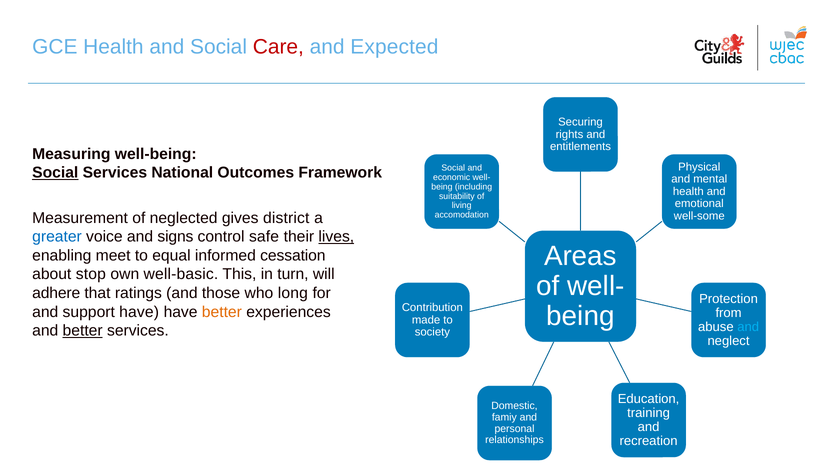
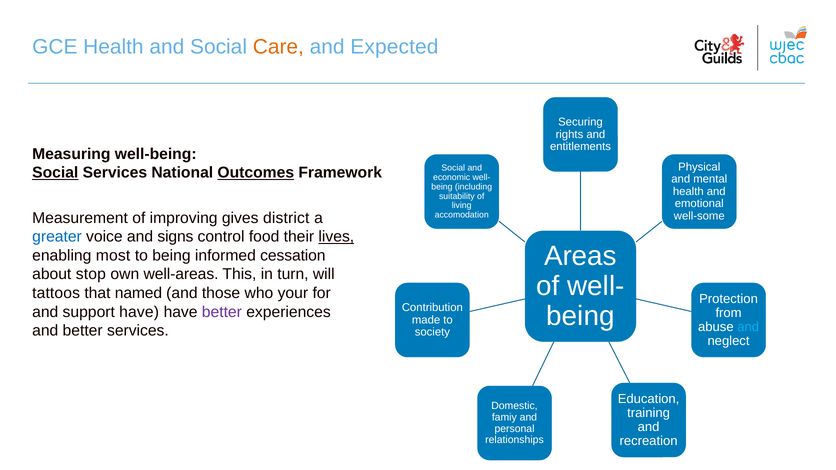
Care colour: red -> orange (278, 47)
Outcomes underline: none -> present (256, 173)
neglected: neglected -> improving (184, 218)
safe: safe -> food (264, 237)
meet: meet -> most (113, 256)
to equal: equal -> being (171, 256)
well-basic: well-basic -> well-areas (181, 274)
adhere: adhere -> tattoos (56, 293)
ratings: ratings -> named (138, 293)
long: long -> your (293, 293)
better colour: orange -> purple (222, 312)
better underline: present -> none (83, 331)
